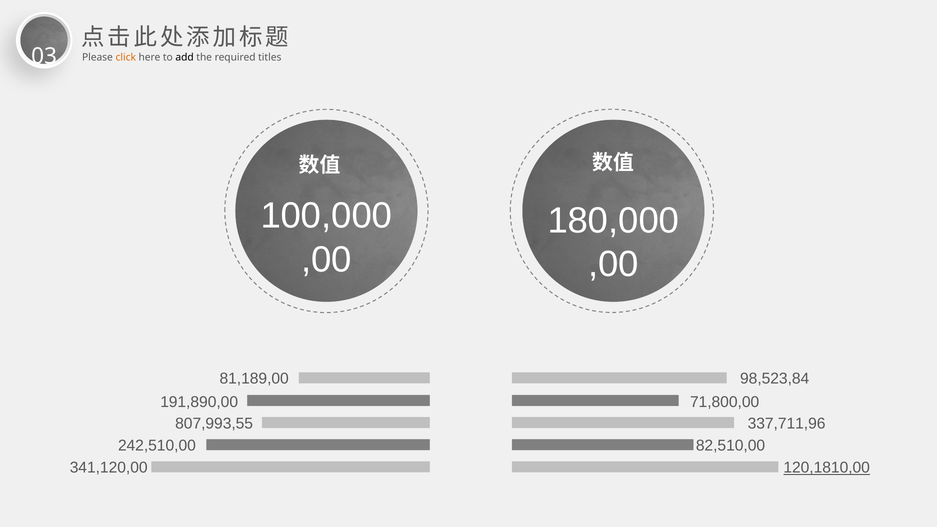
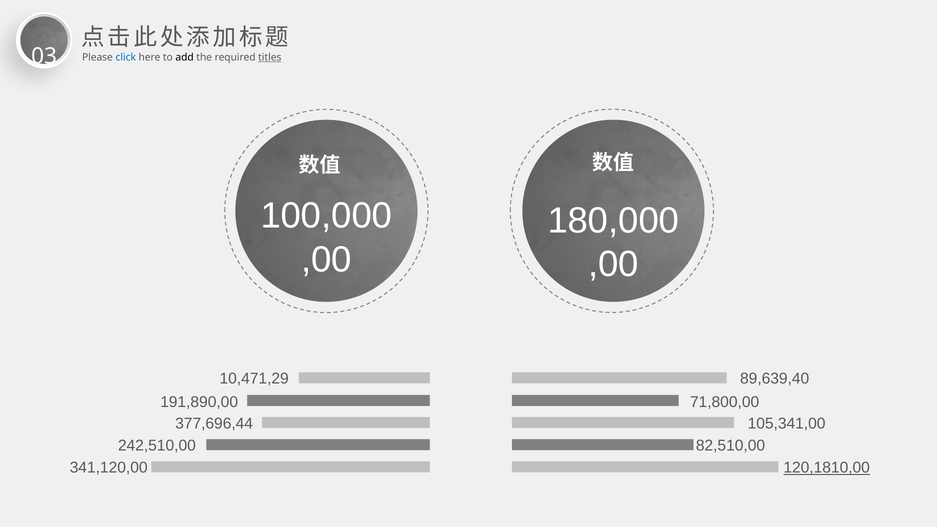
click colour: orange -> blue (126, 57)
titles underline: none -> present (270, 57)
81,189,00: 81,189,00 -> 10,471,29 (254, 379)
98,523,84: 98,523,84 -> 89,639,40 (775, 379)
807,993,55: 807,993,55 -> 377,696,44 (214, 424)
337,711,96: 337,711,96 -> 105,341,00 (787, 424)
